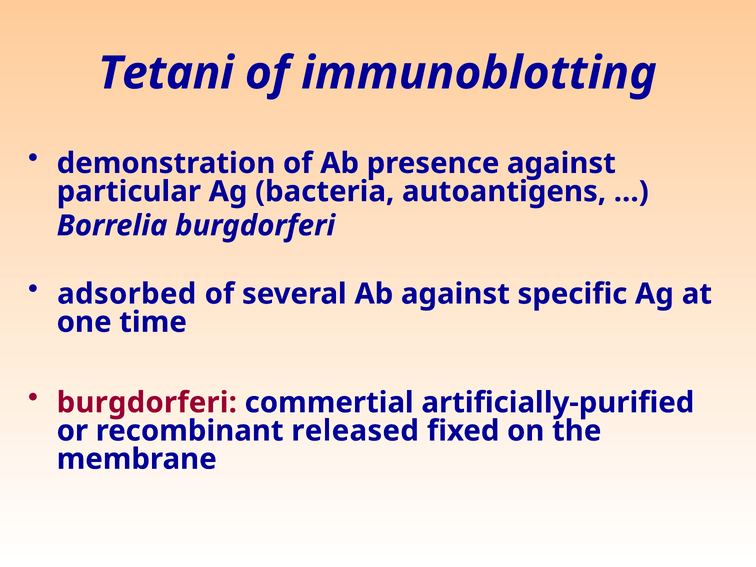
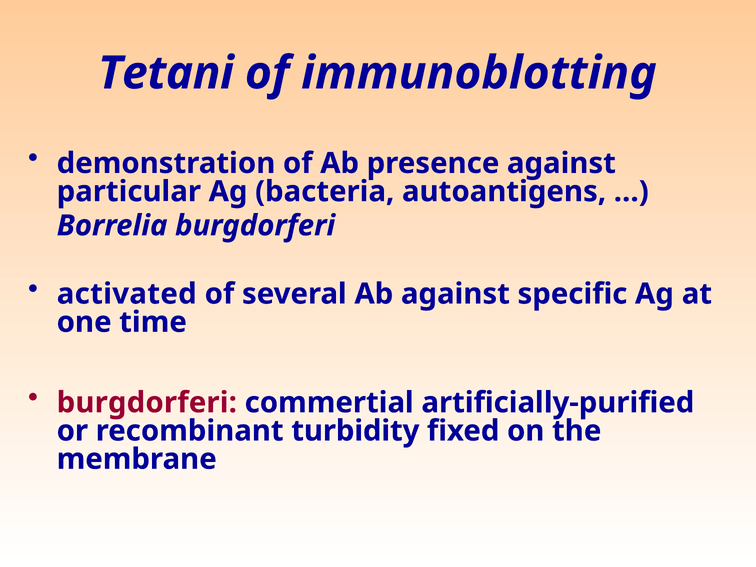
adsorbed: adsorbed -> activated (127, 294)
released: released -> turbidity (355, 431)
